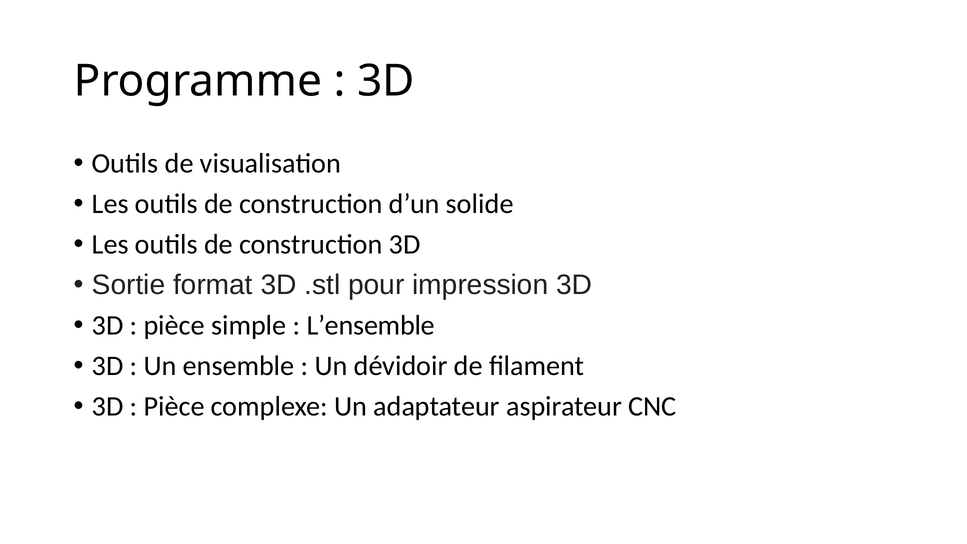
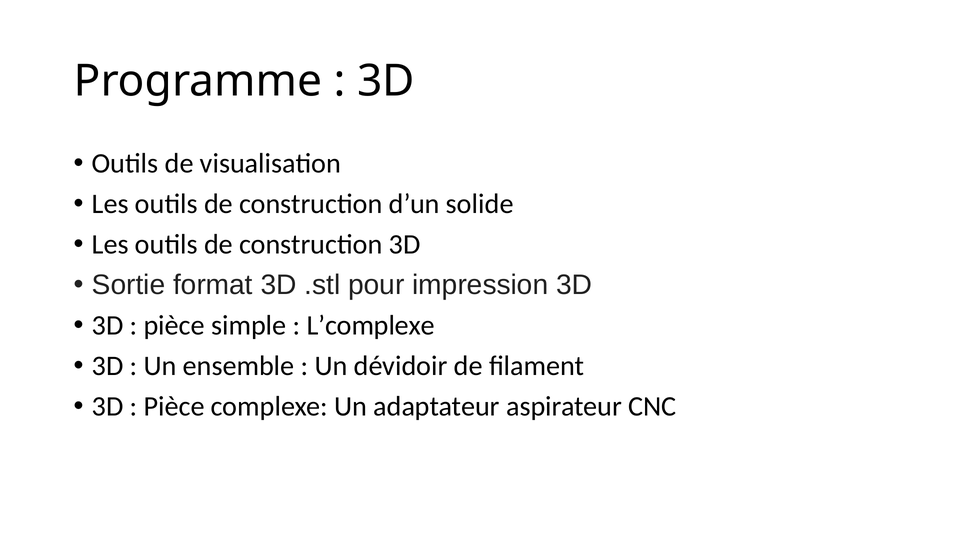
L’ensemble: L’ensemble -> L’complexe (371, 325)
